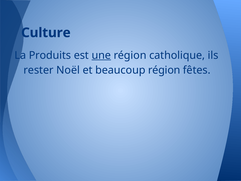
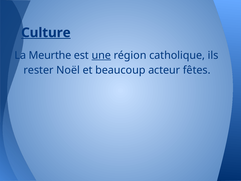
Culture underline: none -> present (46, 33)
Produits: Produits -> Meurthe (50, 55)
beaucoup région: région -> acteur (164, 70)
